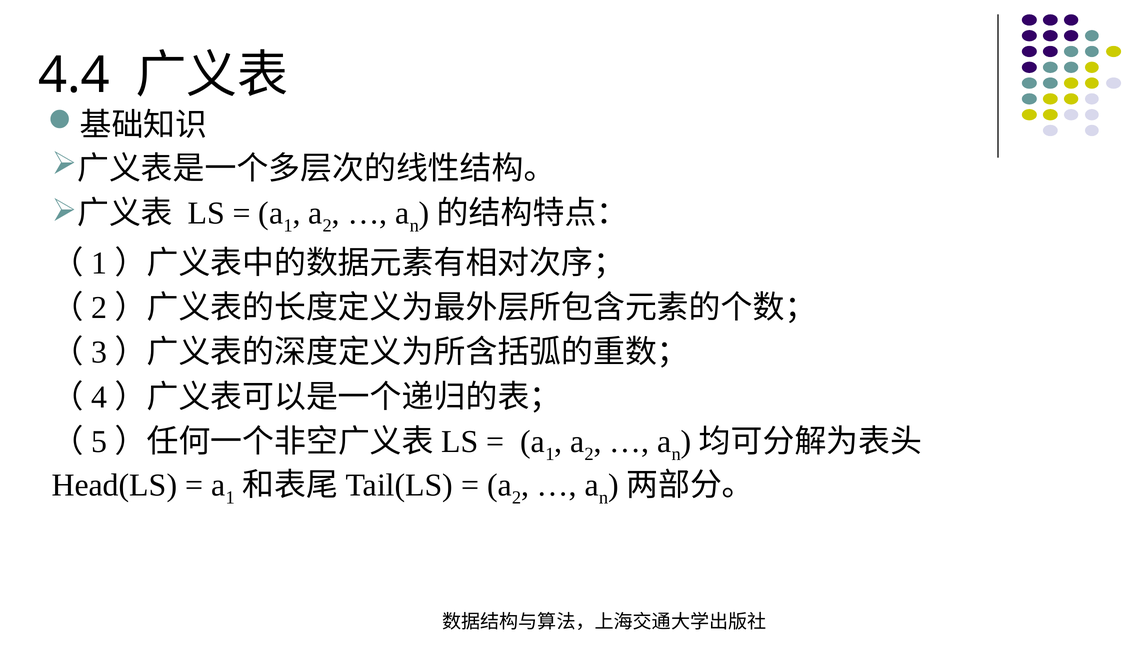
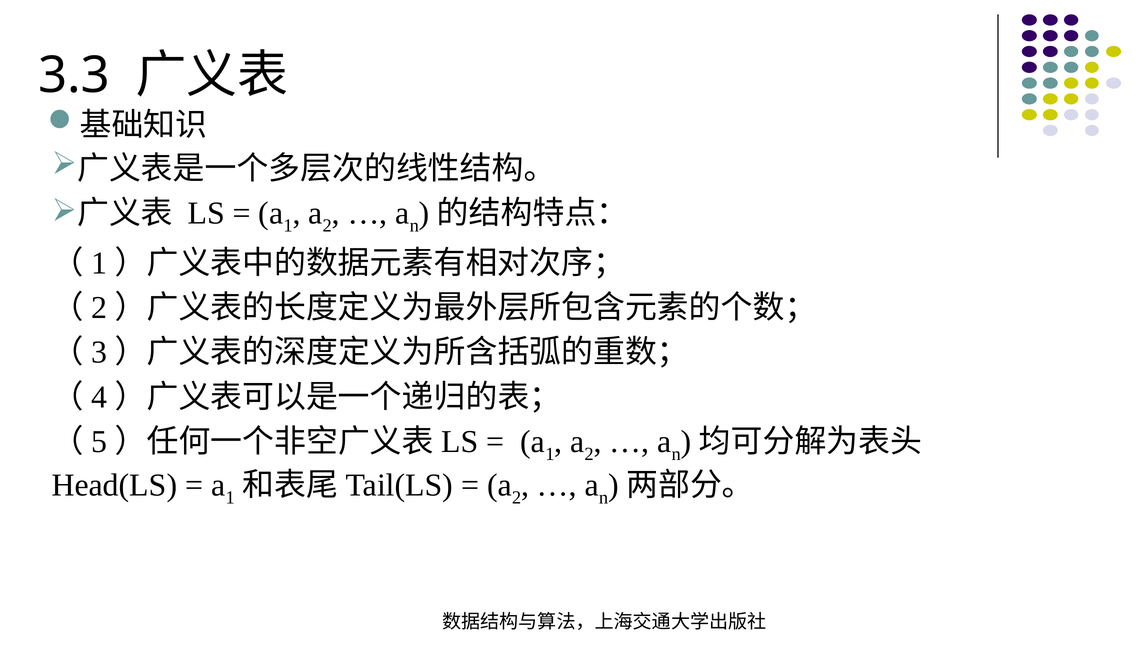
4.4: 4.4 -> 3.3 (74, 76)
